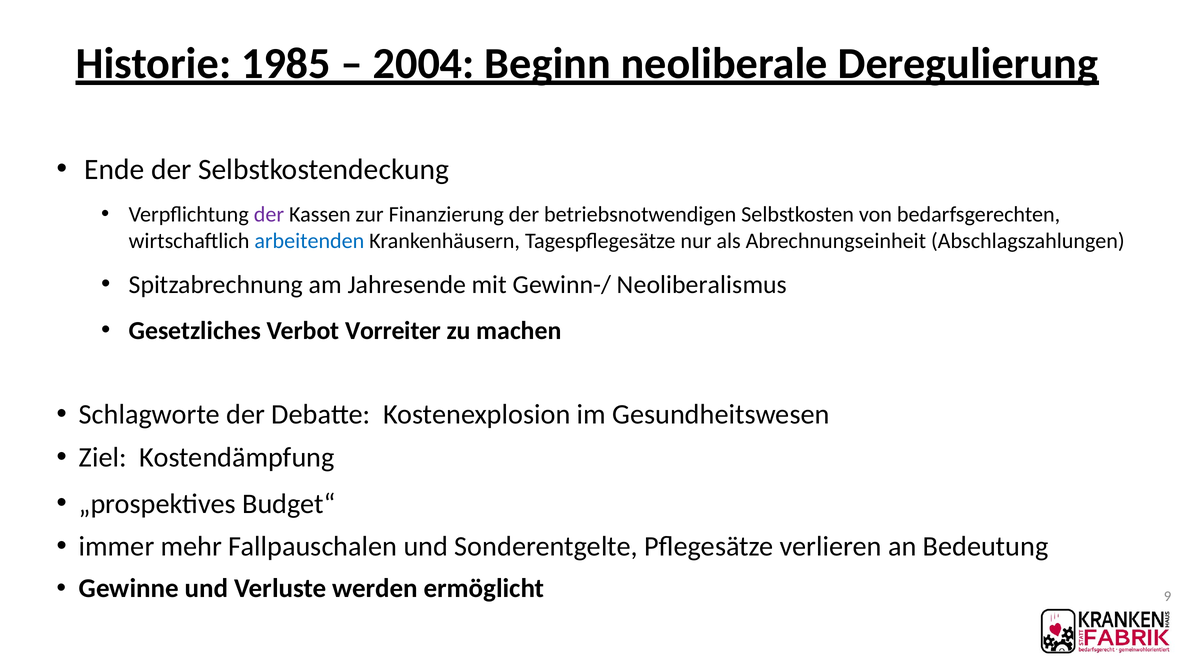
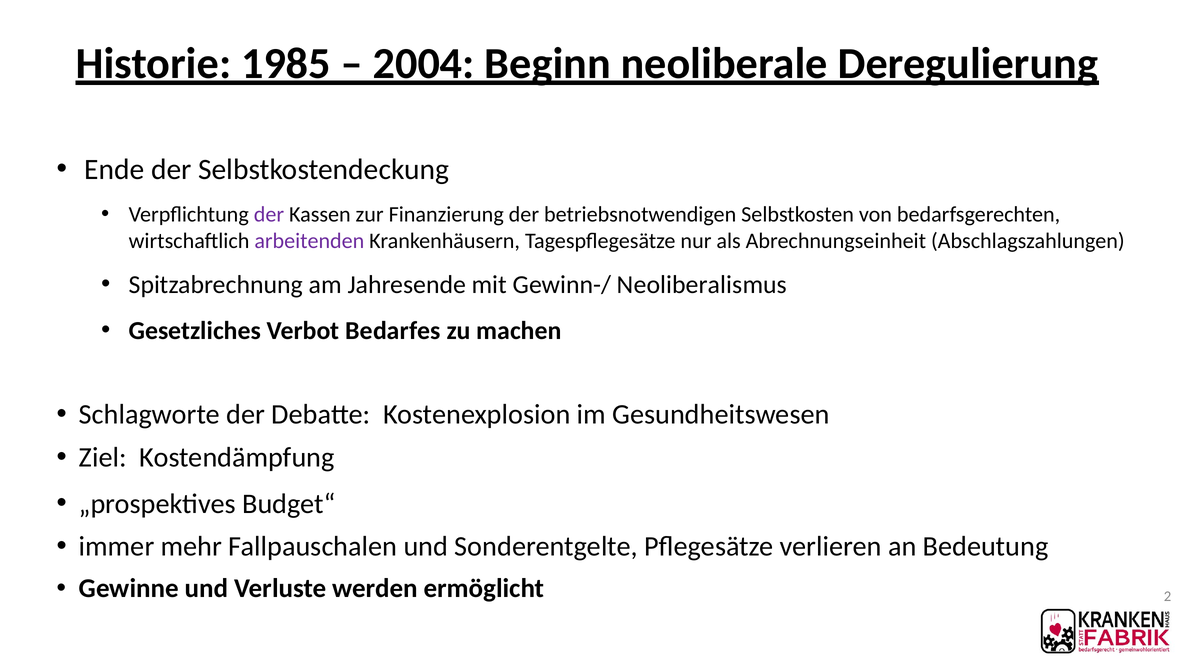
arbeitenden colour: blue -> purple (309, 241)
Vorreiter: Vorreiter -> Bedarfes (393, 330)
9: 9 -> 2 (1167, 596)
